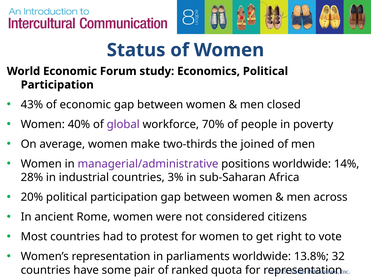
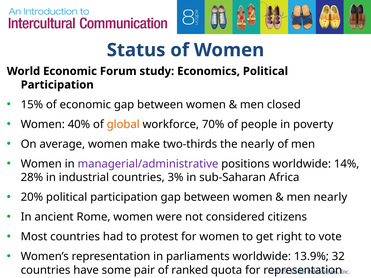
43%: 43% -> 15% (32, 105)
global colour: purple -> orange (123, 124)
the joined: joined -> nearly (257, 144)
men across: across -> nearly (330, 197)
13.8%: 13.8% -> 13.9% (311, 257)
